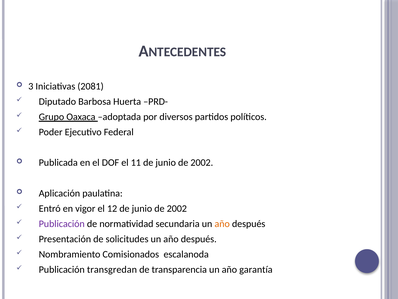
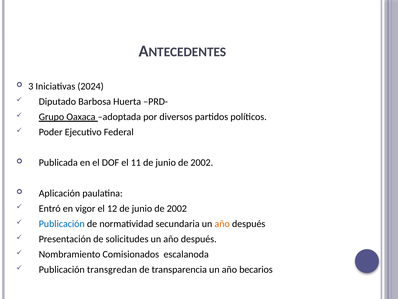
2081: 2081 -> 2024 (91, 86)
Publicación colour: purple -> blue (62, 223)
garantía: garantía -> becarios (256, 269)
